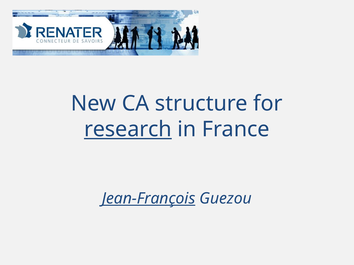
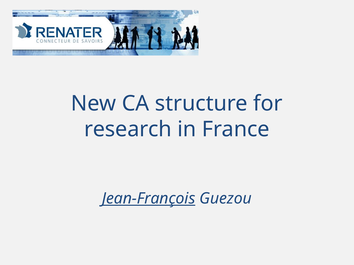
research underline: present -> none (128, 130)
